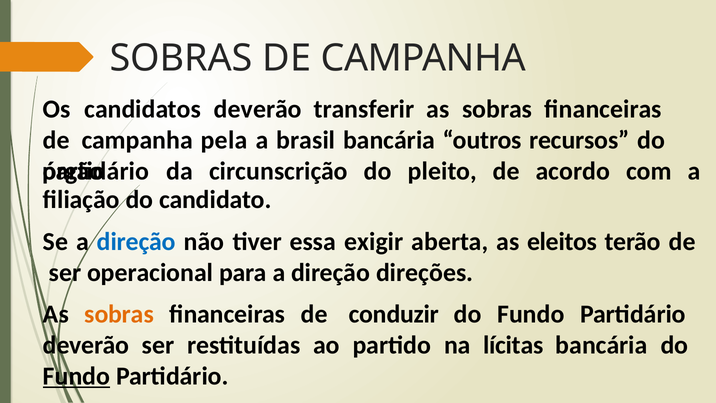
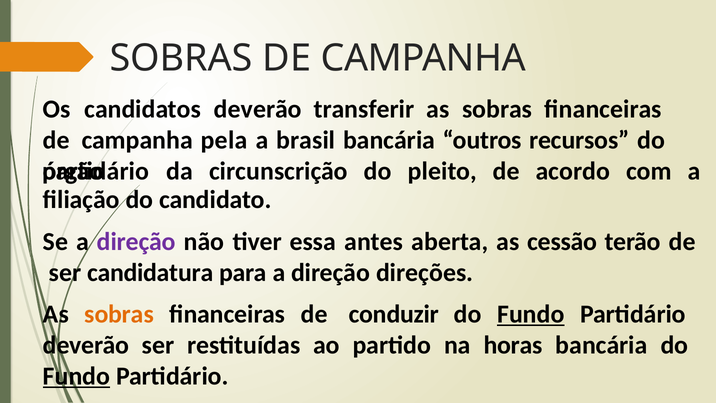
direção colour: blue -> purple (136, 242)
exigir: exigir -> antes (374, 242)
eleitos: eleitos -> cessão (562, 242)
operacional: operacional -> candidatura (150, 273)
Fundo underline: none -> present (531, 314)
lícitas: lícitas -> horas (513, 345)
